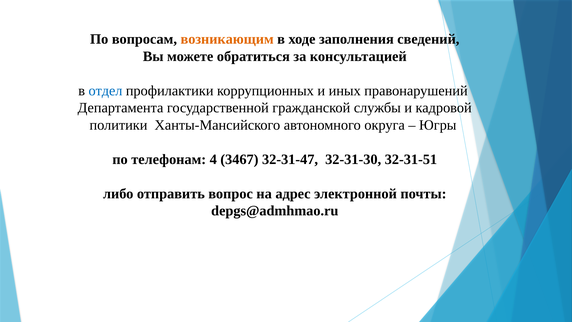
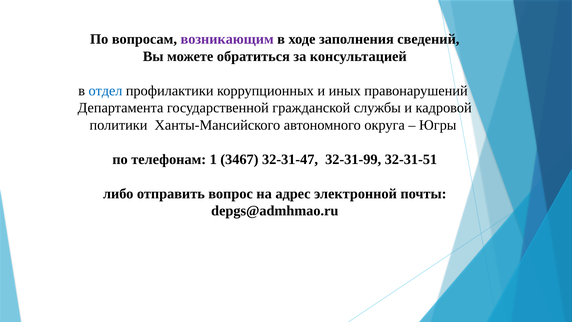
возникающим colour: orange -> purple (227, 39)
4: 4 -> 1 (213, 159)
32-31-30: 32-31-30 -> 32-31-99 (353, 159)
